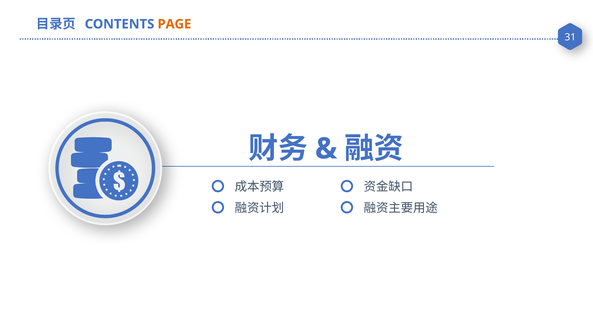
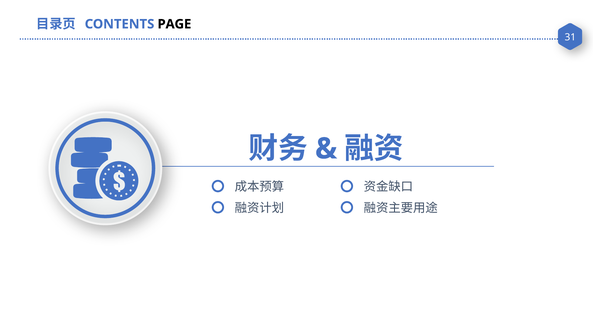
PAGE colour: orange -> black (174, 24)
